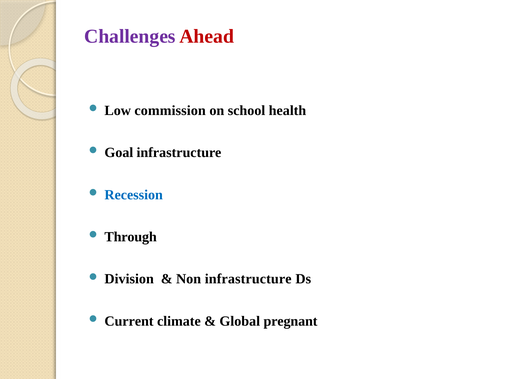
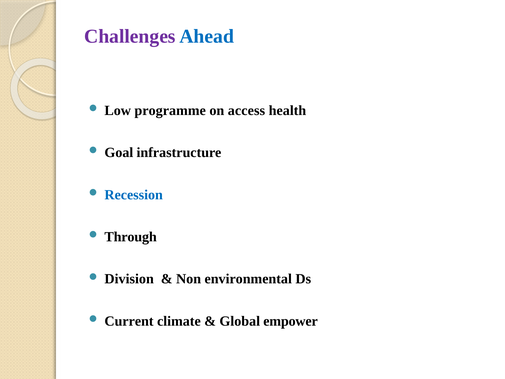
Ahead colour: red -> blue (207, 36)
commission: commission -> programme (170, 110)
school: school -> access (246, 110)
Non infrastructure: infrastructure -> environmental (248, 279)
pregnant: pregnant -> empower (291, 321)
